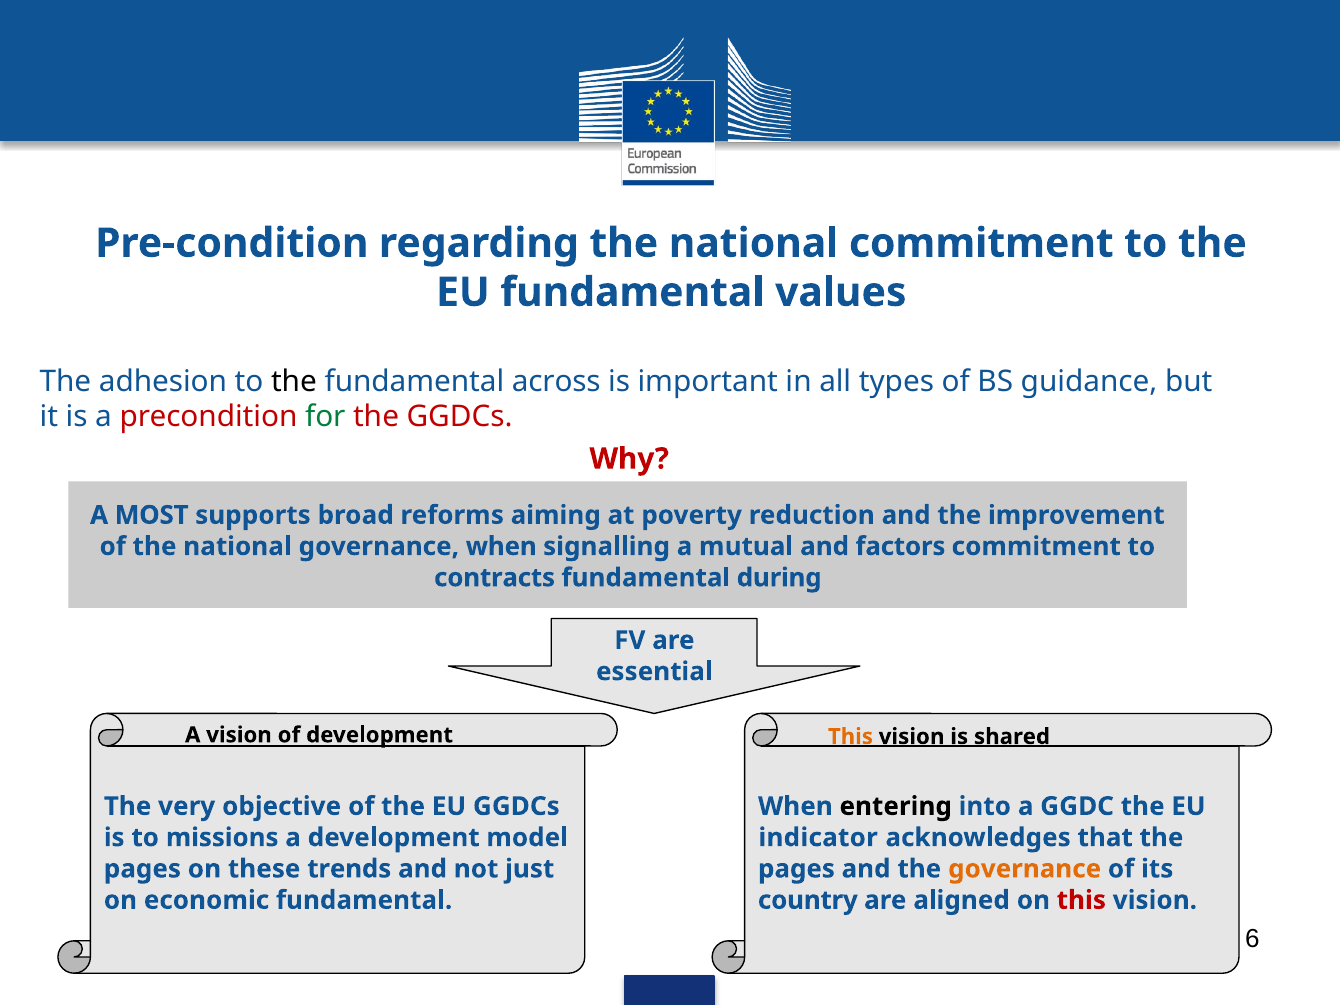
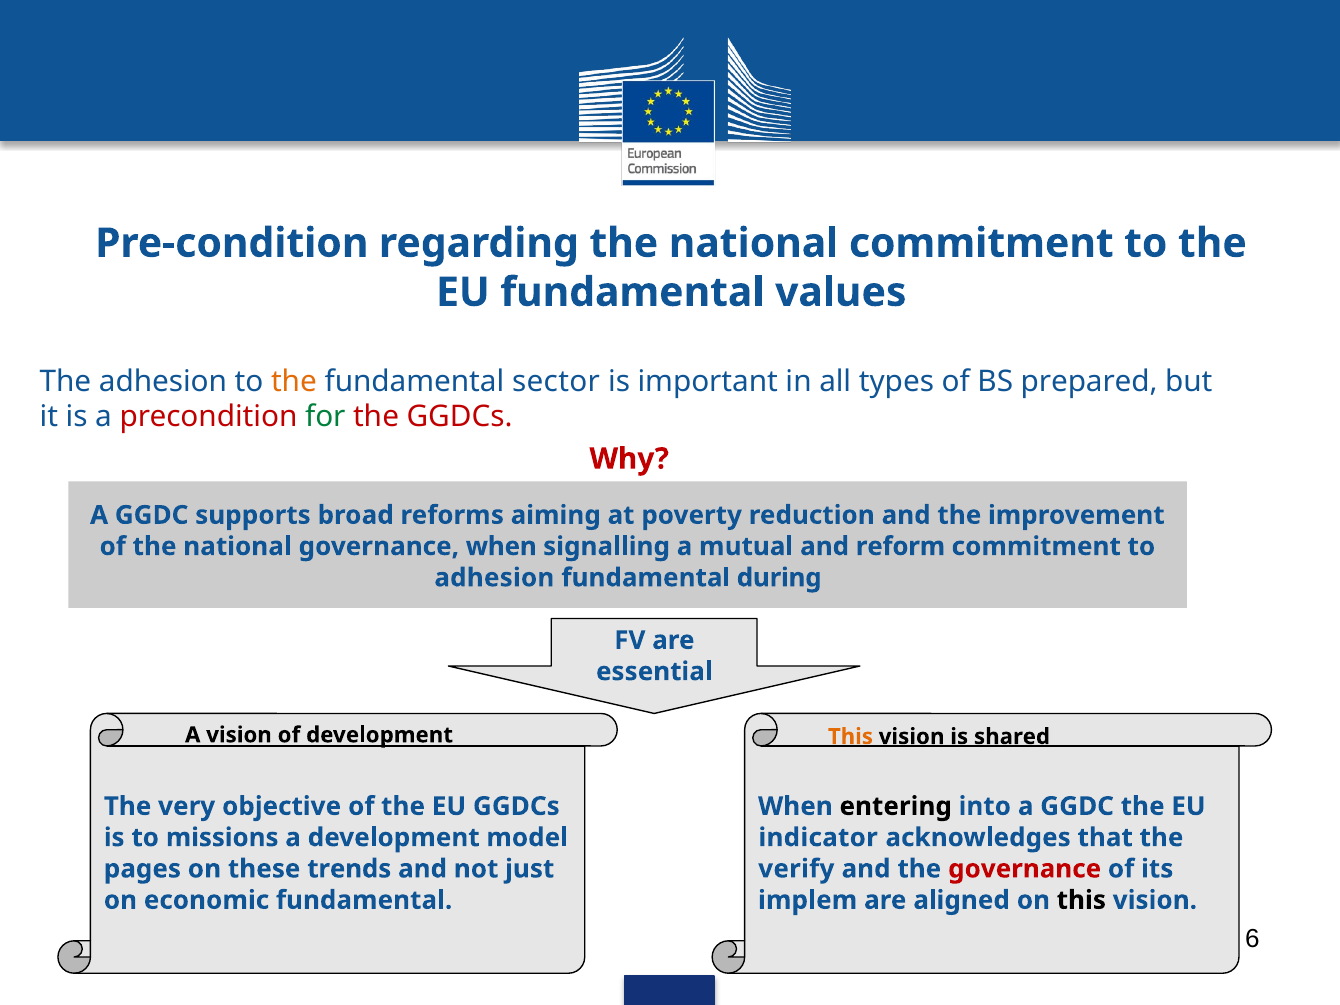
the colour: black -> orange (294, 381)
across: across -> sector (556, 381)
guidance: guidance -> prepared (1089, 381)
MOST: MOST -> GGDC (152, 515)
factors: factors -> reform (900, 546)
contracts: contracts -> adhesion (494, 578)
pages: pages -> verify (796, 869)
governance colour: orange -> red (1025, 869)
country: country -> implem (808, 900)
this colour: red -> black (1081, 900)
